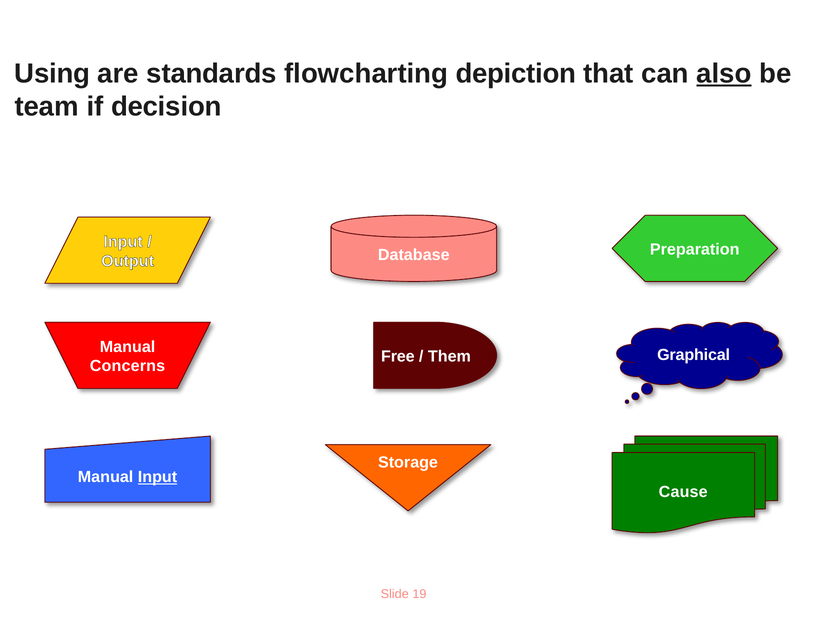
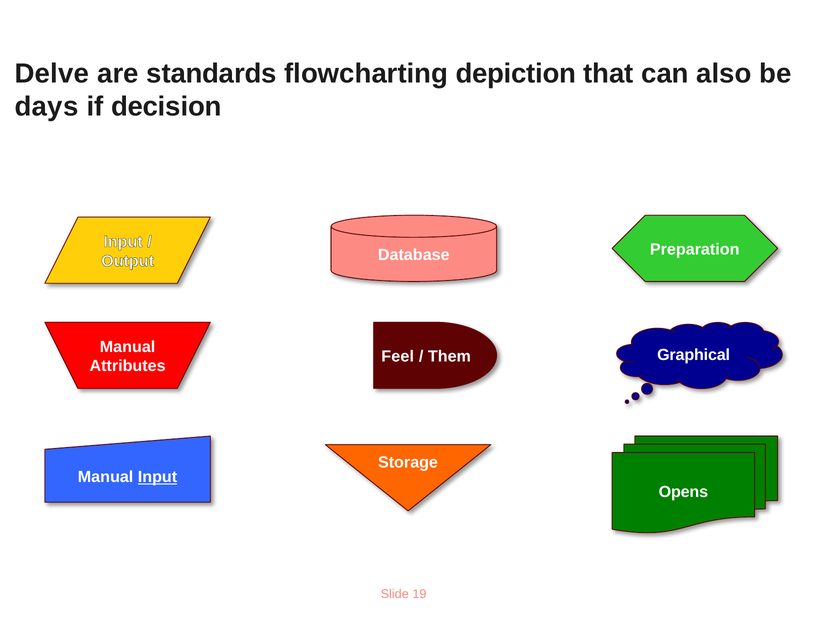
Using: Using -> Delve (52, 74)
also underline: present -> none (724, 74)
team: team -> days (47, 107)
Free: Free -> Feel (398, 356)
Concerns: Concerns -> Attributes (128, 366)
Cause: Cause -> Opens (683, 492)
